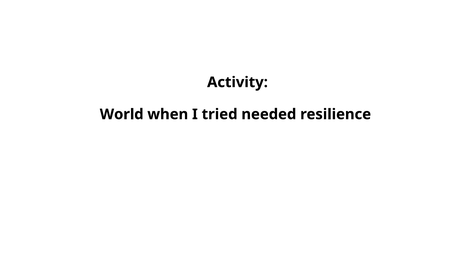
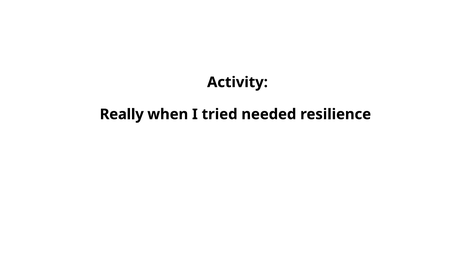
World: World -> Really (122, 114)
